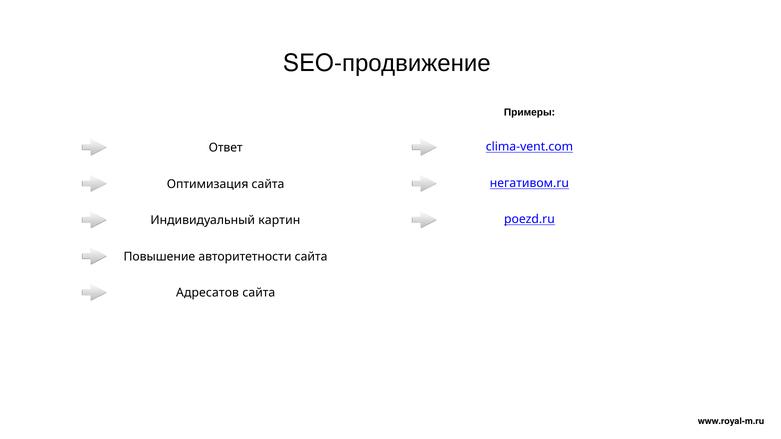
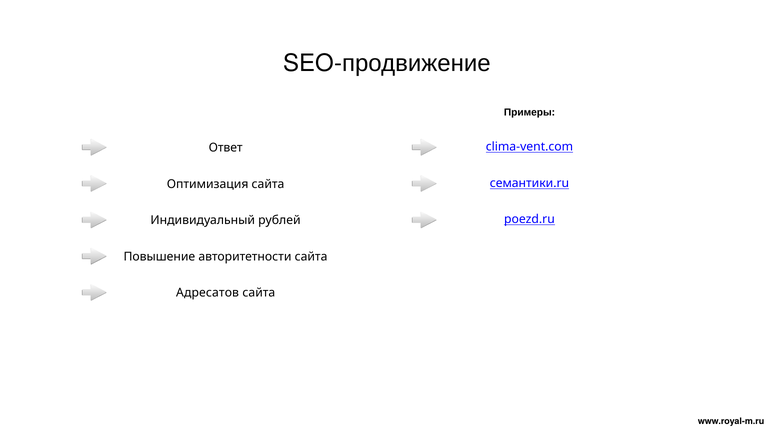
негативом.ru: негативом.ru -> семантики.ru (529, 183)
картин: картин -> рублей (279, 220)
